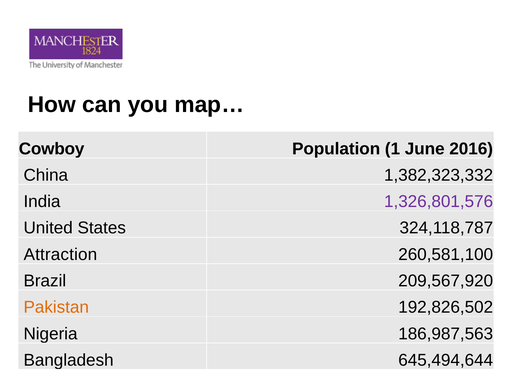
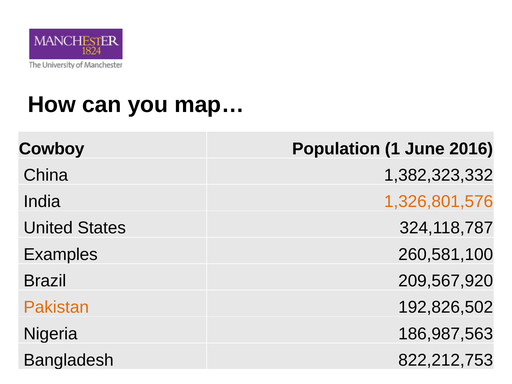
1,326,801,576 colour: purple -> orange (439, 202)
Attraction: Attraction -> Examples (61, 254)
645,494,644: 645,494,644 -> 822,212,753 (446, 360)
